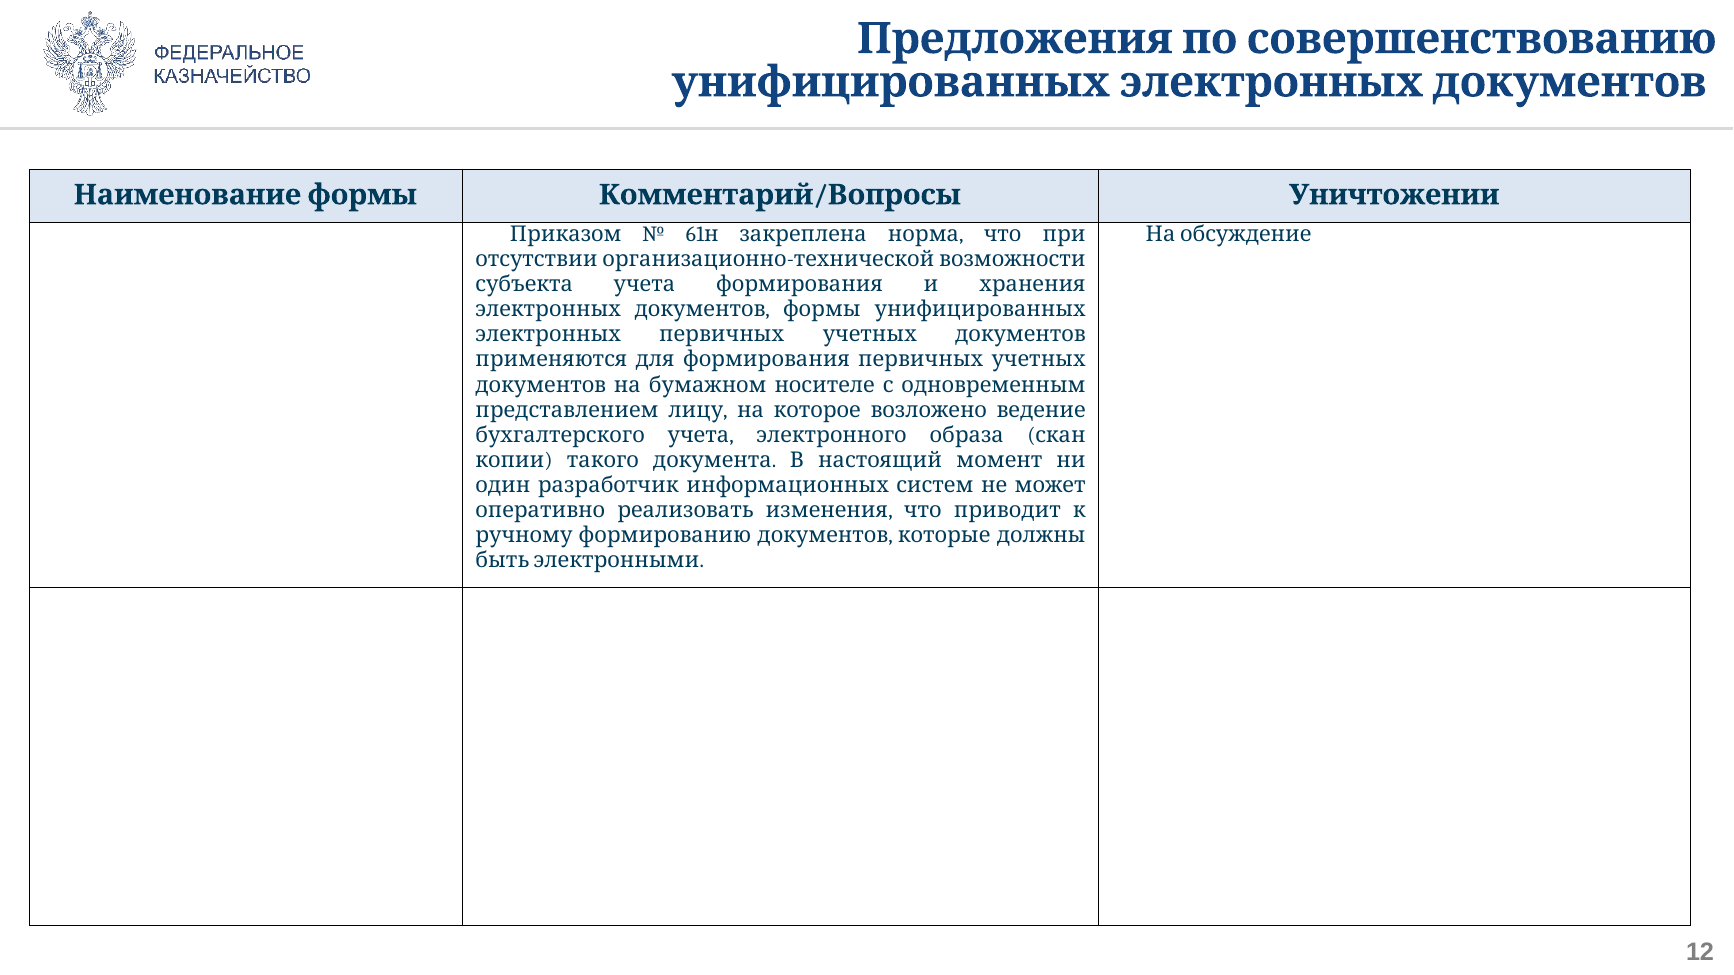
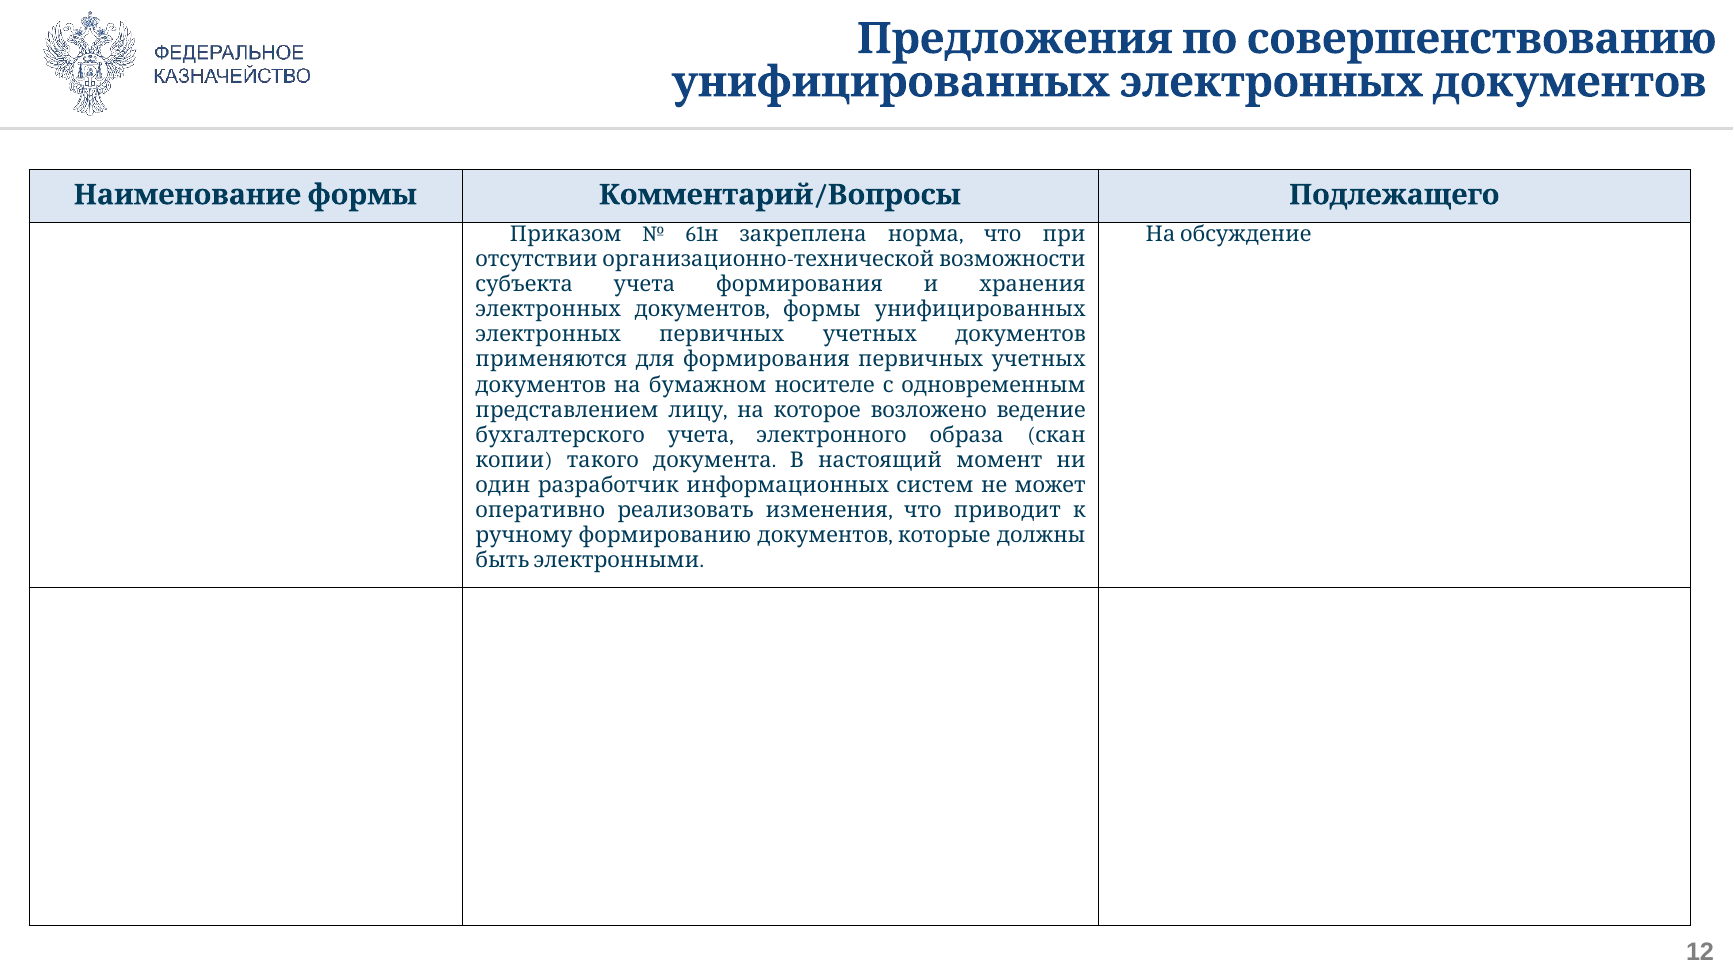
Уничтожении: Уничтожении -> Подлежащего (1394, 195)
